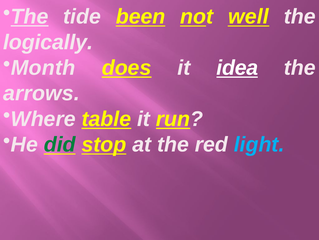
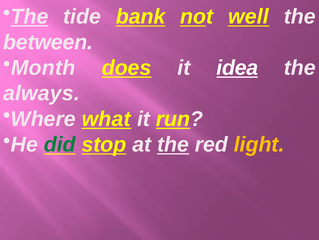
been: been -> bank (141, 17)
logically: logically -> between (48, 42)
arrows: arrows -> always (41, 93)
table: table -> what (106, 119)
the underline: none -> present (173, 144)
light colour: light blue -> yellow (259, 144)
